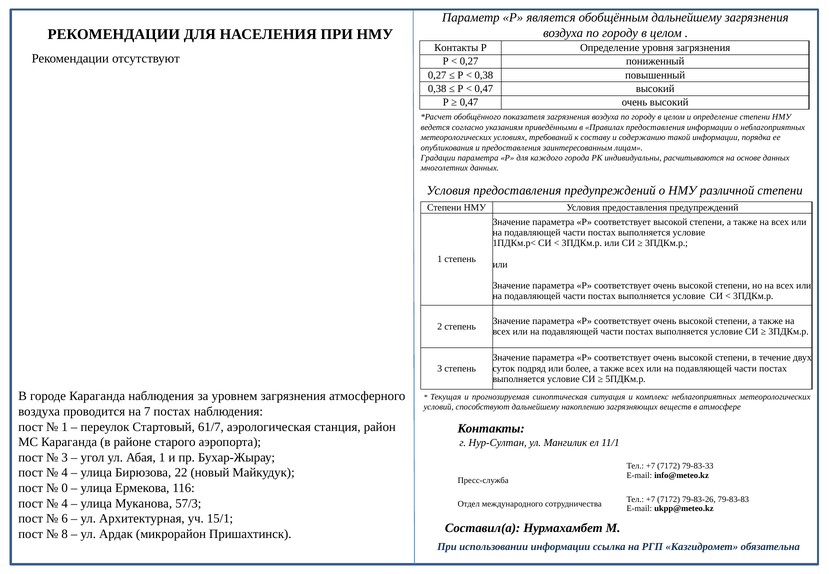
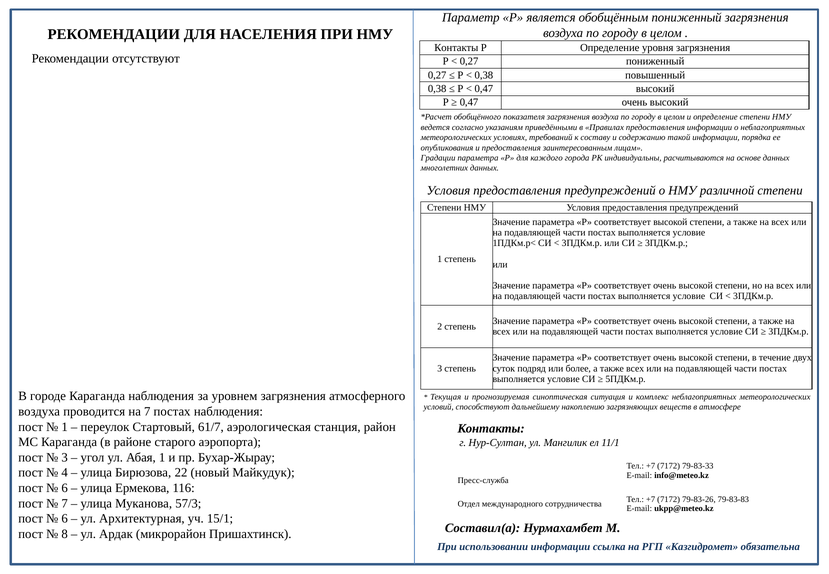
обобщённым дальнейшему: дальнейшему -> пониженный (687, 18)
0: 0 -> 6 (65, 488)
4: 4 -> 7 (65, 503)
